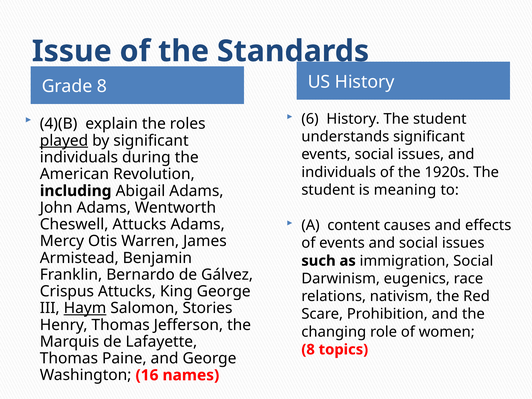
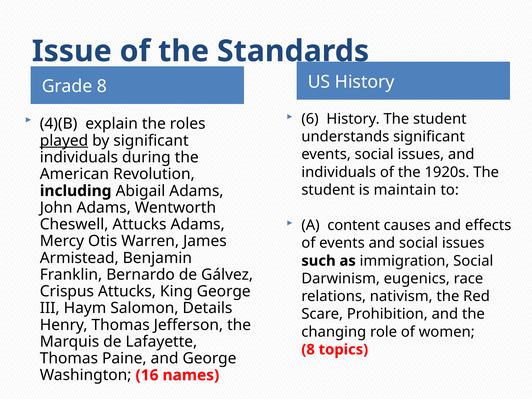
meaning: meaning -> maintain (405, 190)
Haym underline: present -> none (85, 308)
Stories: Stories -> Details (207, 308)
